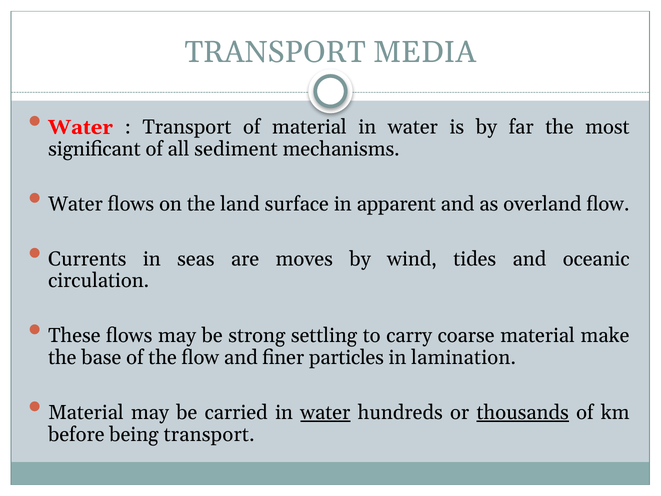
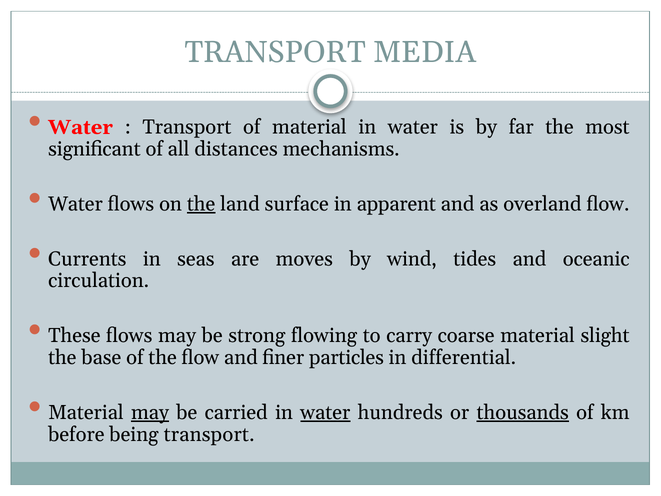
sediment: sediment -> distances (236, 149)
the underline: none -> present (201, 204)
settling: settling -> flowing (324, 336)
make: make -> slight (605, 336)
lamination: lamination -> differential (464, 357)
may underline: none -> present (150, 412)
